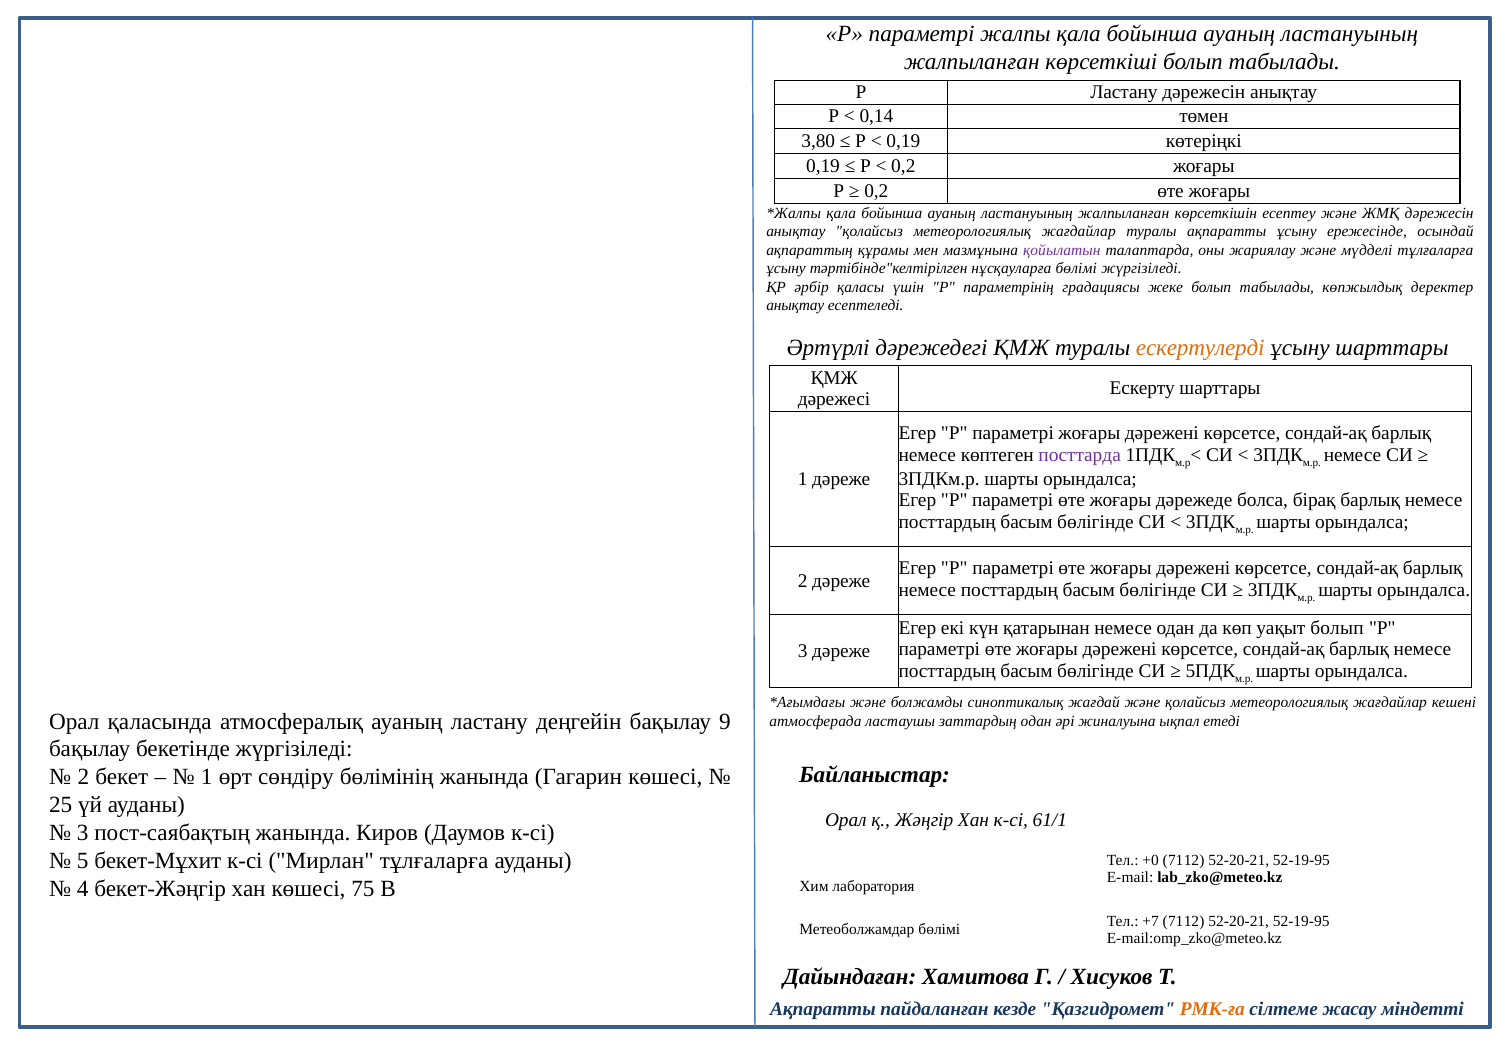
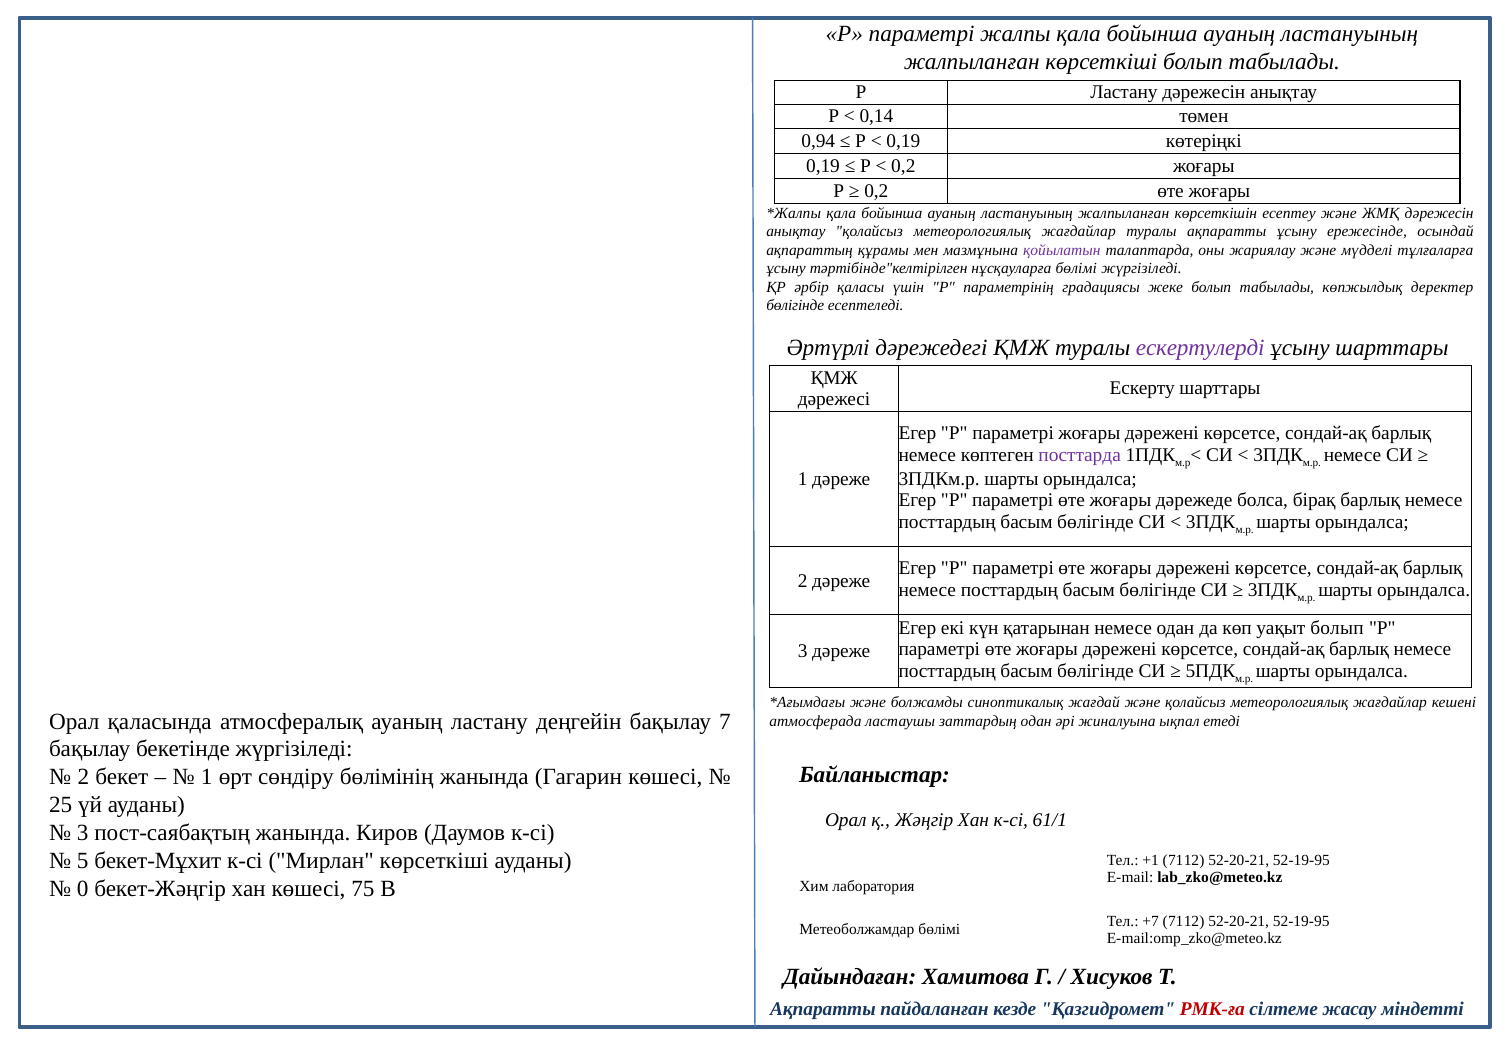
3,80: 3,80 -> 0,94 (818, 141)
анықтау: анықтау -> бөлігінде (795, 306)
ескертулерді colour: orange -> purple (1200, 348)
9: 9 -> 7 (725, 722)
Мирлан тұлғаларға: тұлғаларға -> көрсеткіші (434, 861)
+0: +0 -> +1 (1151, 861)
4: 4 -> 0 (83, 889)
РМК-ға colour: orange -> red (1212, 1010)
